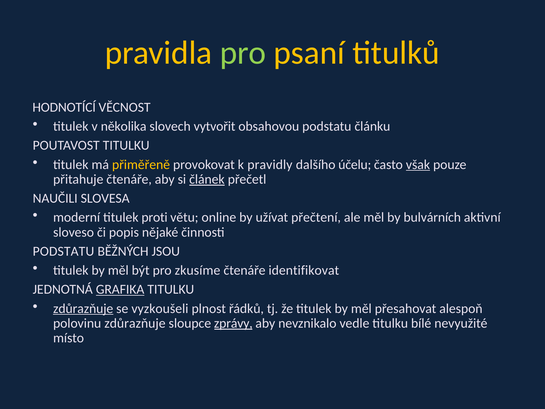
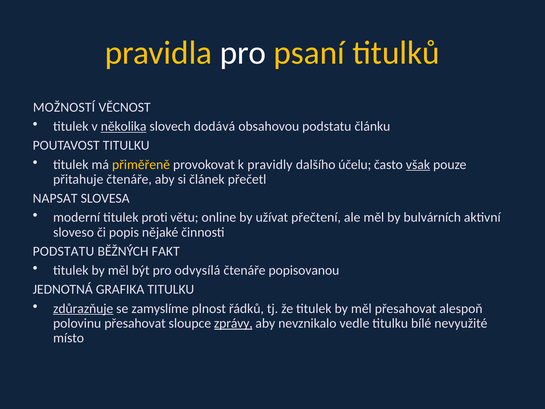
pro colour: light green -> white (243, 53)
HODNOTÍCÍ: HODNOTÍCÍ -> MOŽNOSTÍ (64, 107)
několika underline: none -> present (124, 126)
vytvořit: vytvořit -> dodává (214, 126)
článek underline: present -> none (207, 179)
NAUČILI: NAUČILI -> NAPSAT (55, 198)
JSOU: JSOU -> FAKT (166, 251)
zkusíme: zkusíme -> odvysílá (197, 270)
identifikovat: identifikovat -> popisovanou (304, 270)
GRAFIKA underline: present -> none (120, 289)
vyzkoušeli: vyzkoušeli -> zamyslíme (160, 308)
polovinu zdůrazňuje: zdůrazňuje -> přesahovat (135, 323)
